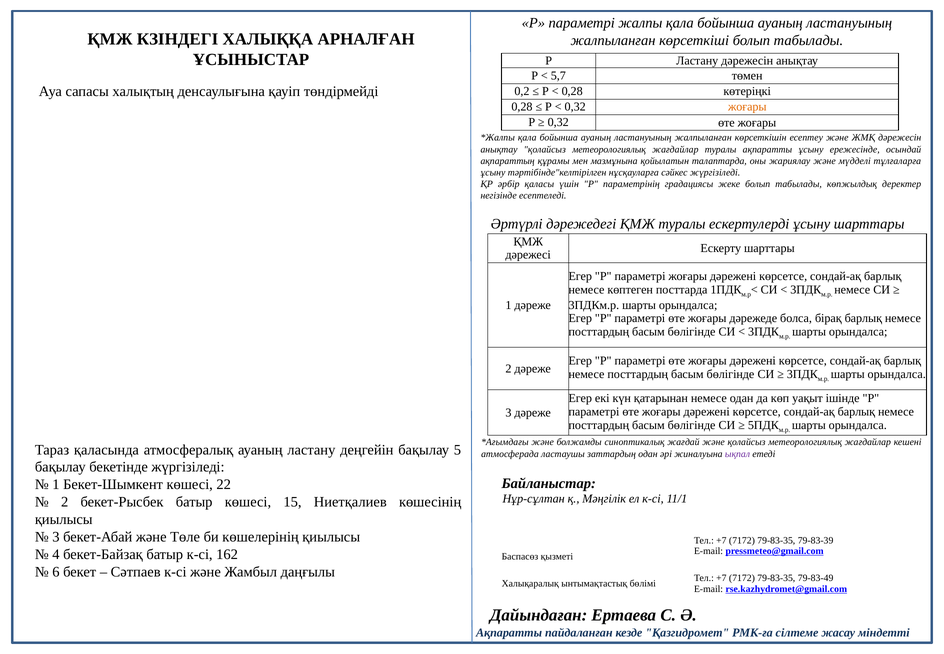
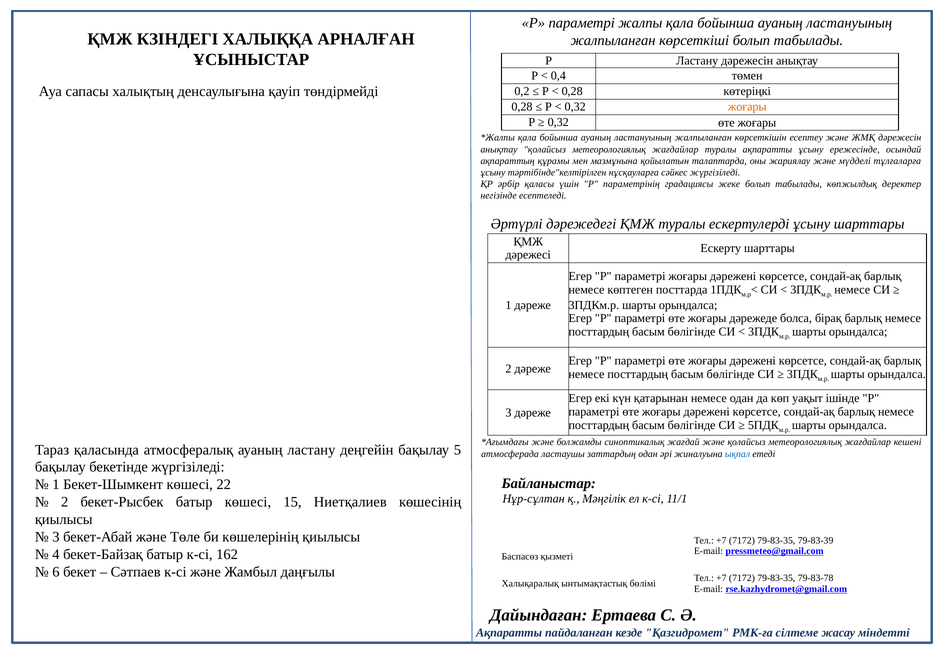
5,7: 5,7 -> 0,4 (558, 76)
ықпал colour: purple -> blue (737, 454)
79-83-49: 79-83-49 -> 79-83-78 (816, 578)
